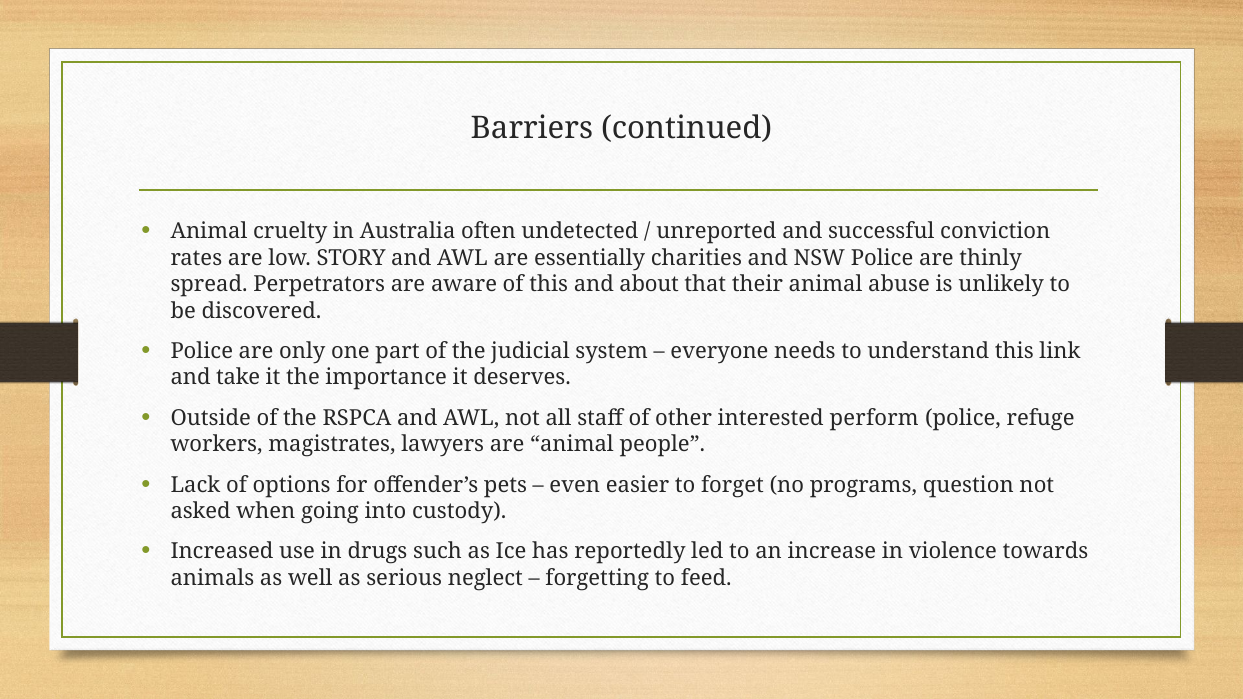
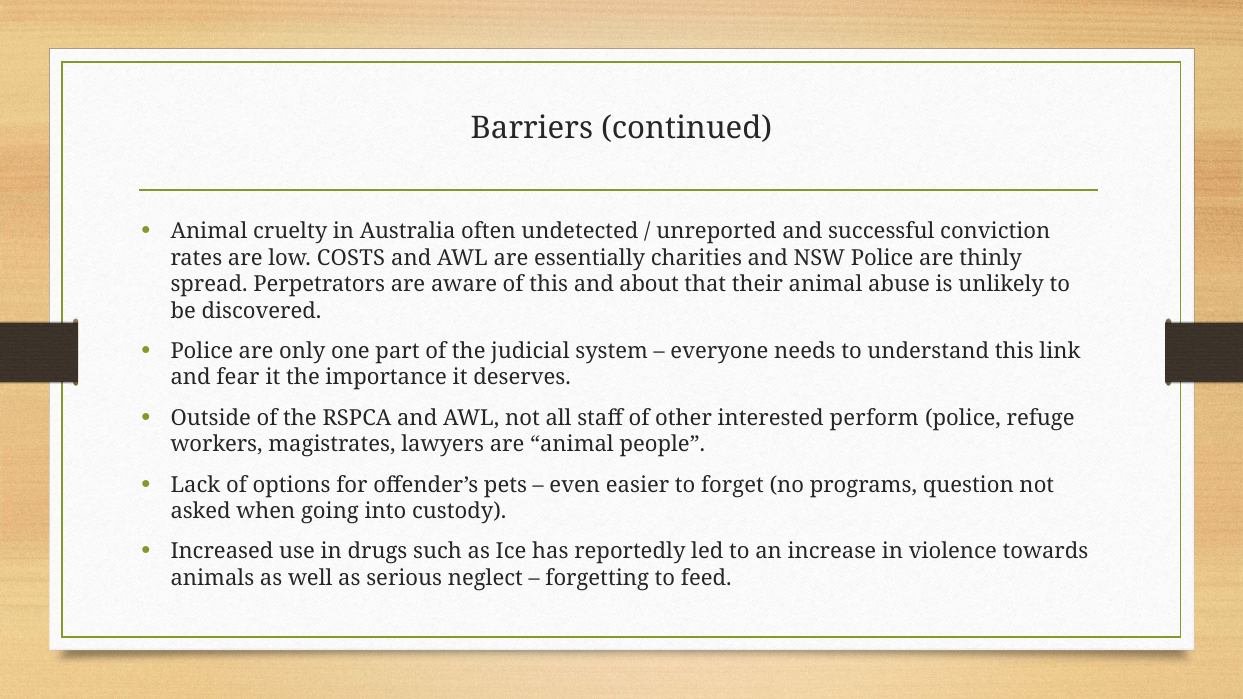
STORY: STORY -> COSTS (351, 258)
take: take -> fear (238, 378)
